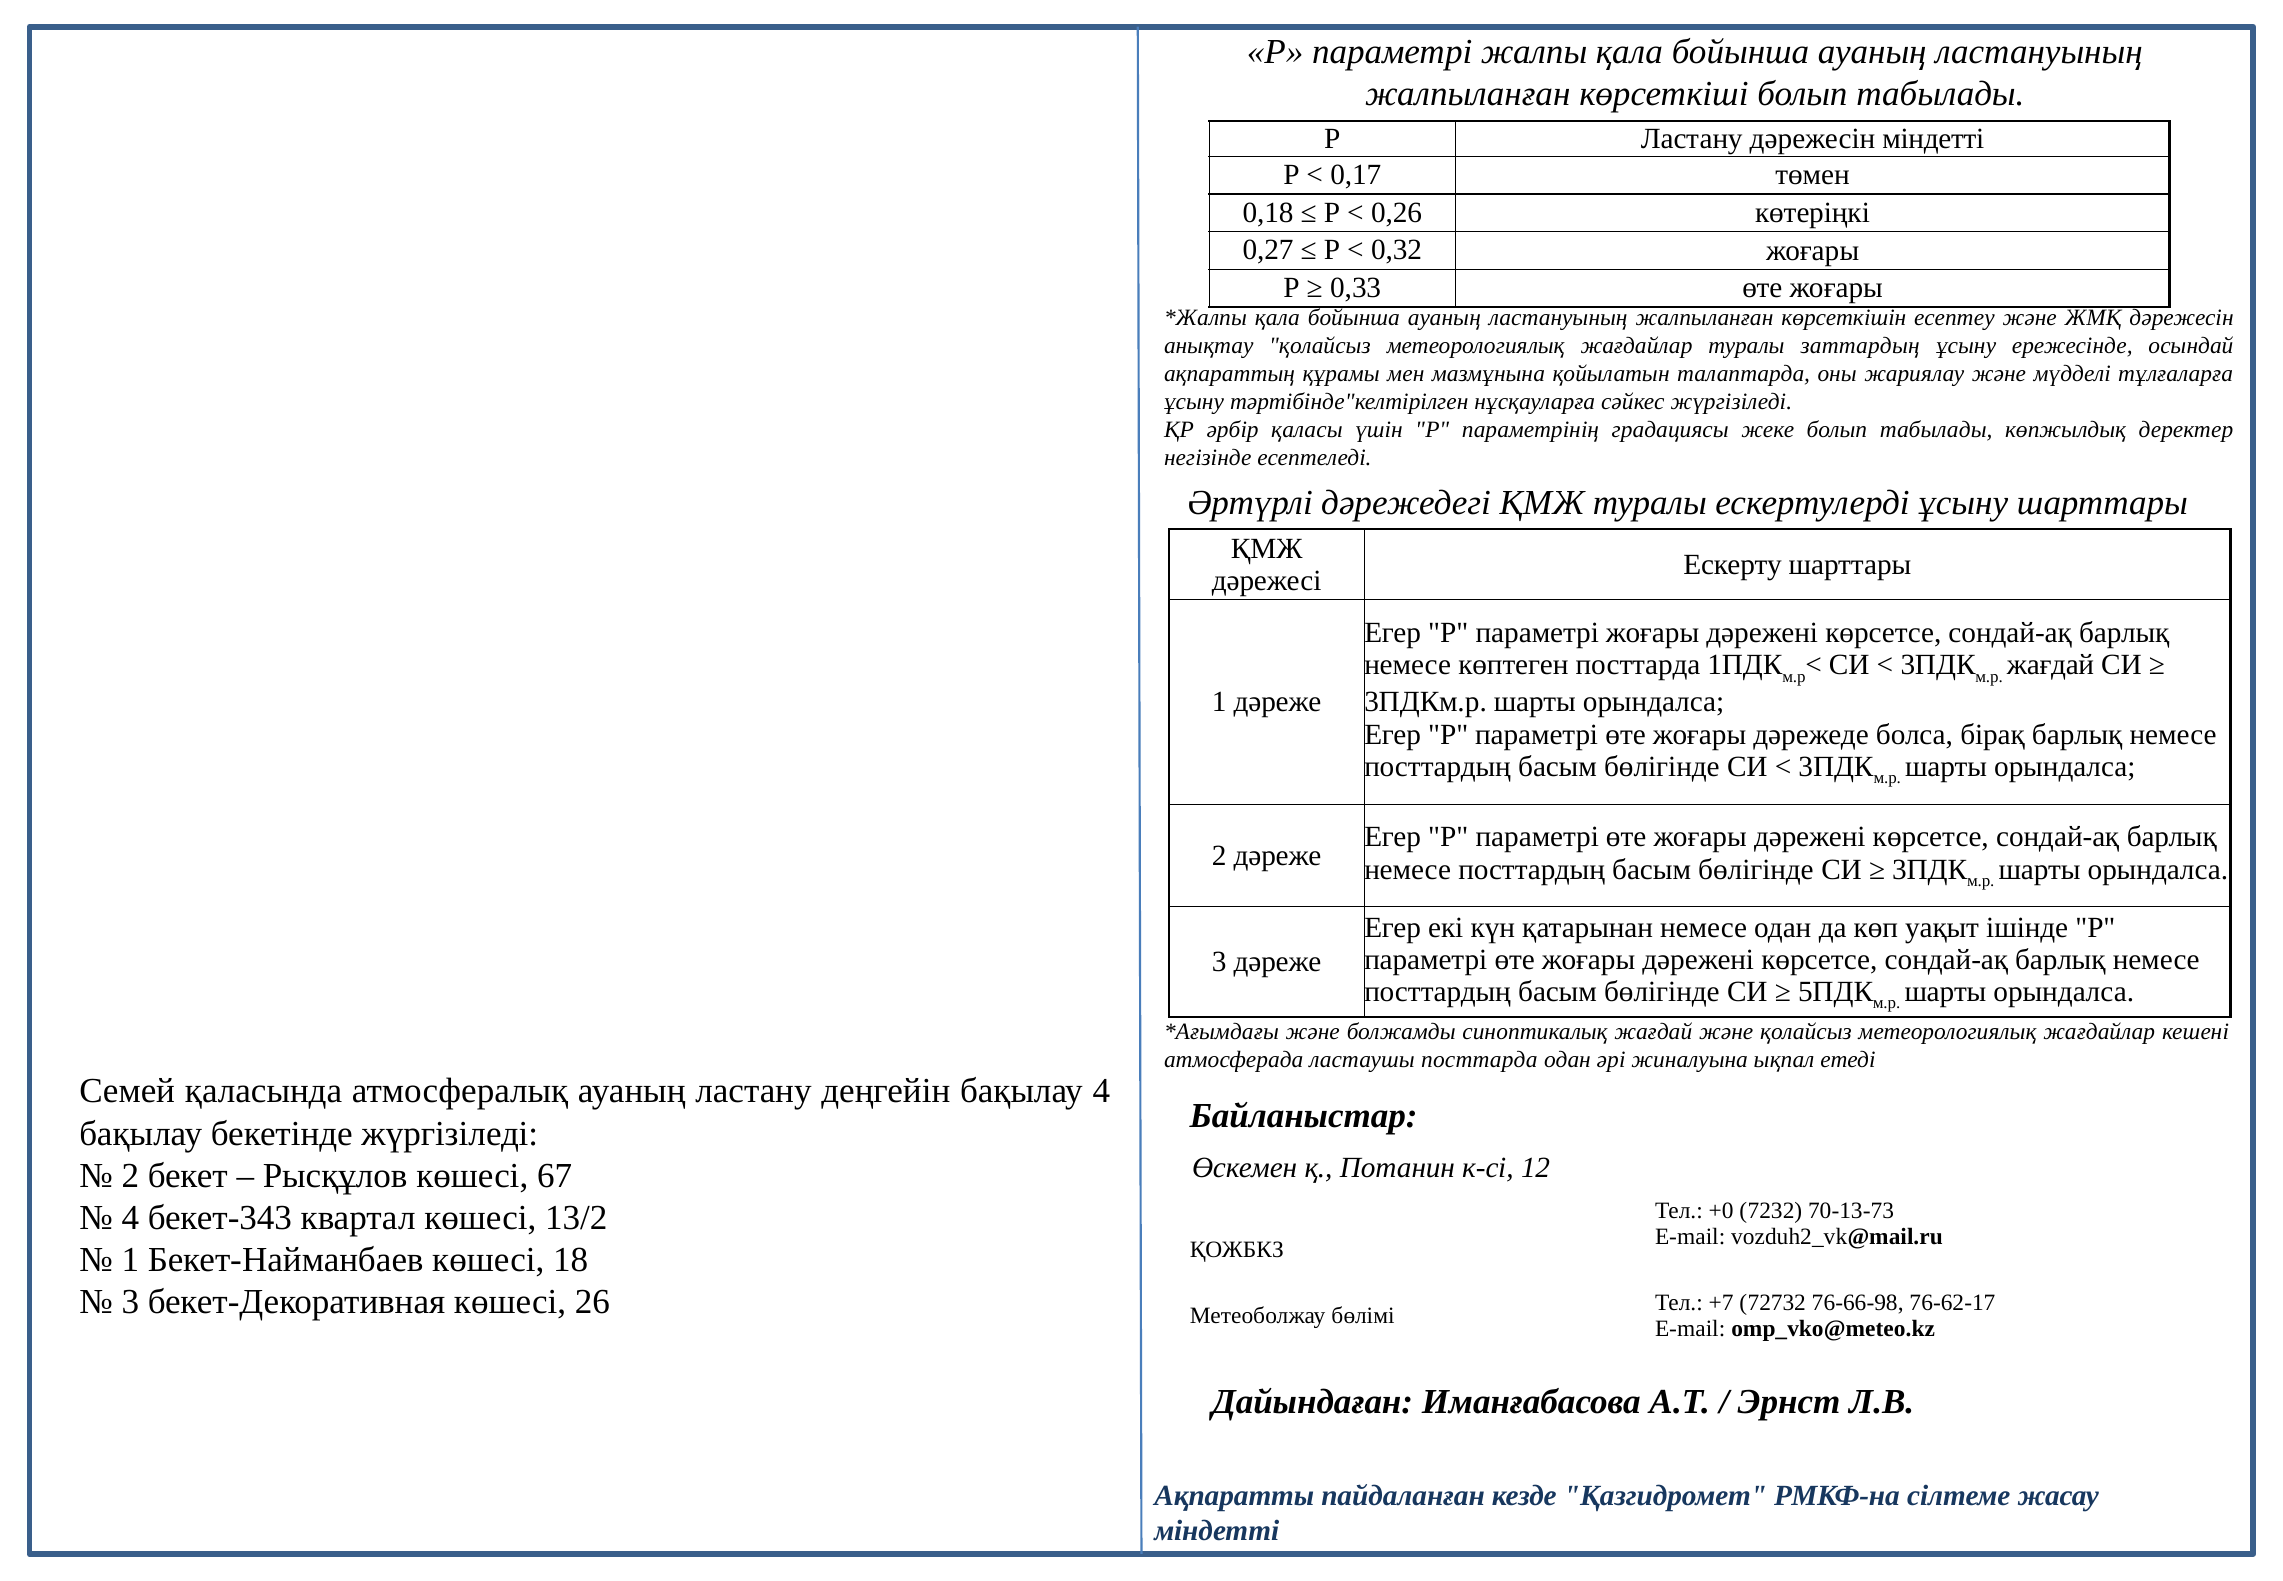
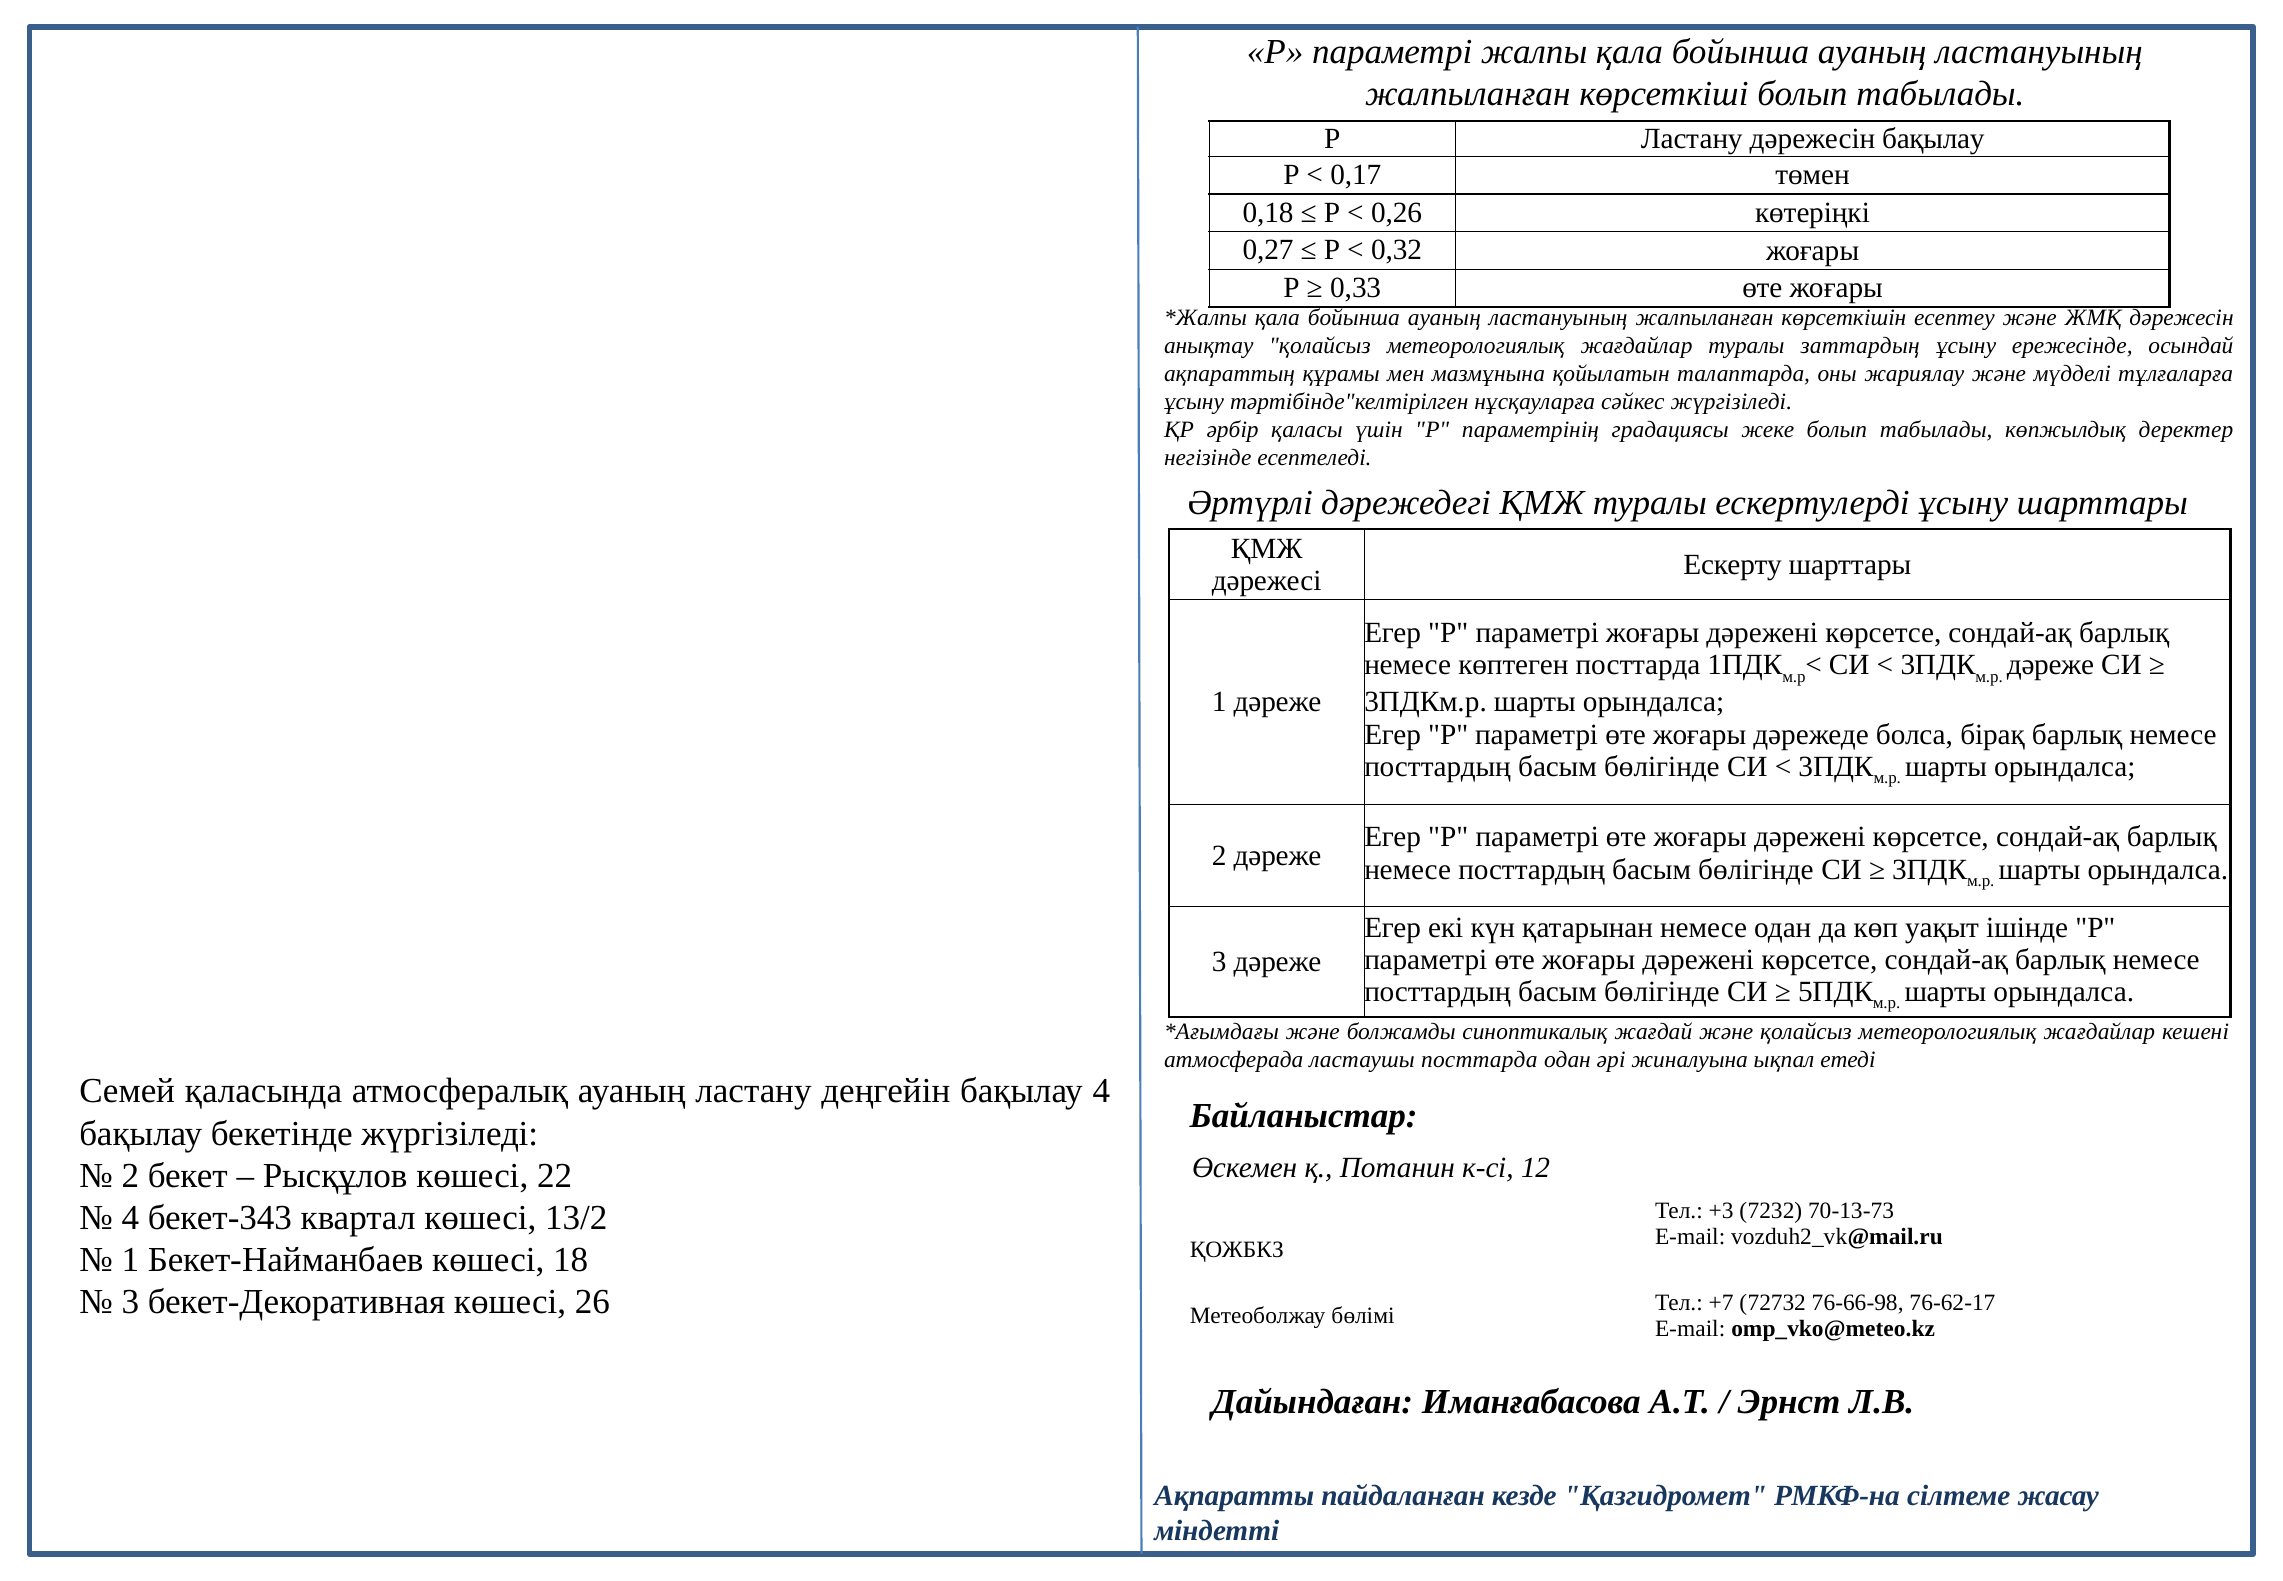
дәрежесін міндетті: міндетті -> бақылау (1933, 139)
жағдай: жағдай -> дәреже (2051, 665)
67: 67 -> 22 (555, 1175)
+0: +0 -> +3 (1721, 1211)
